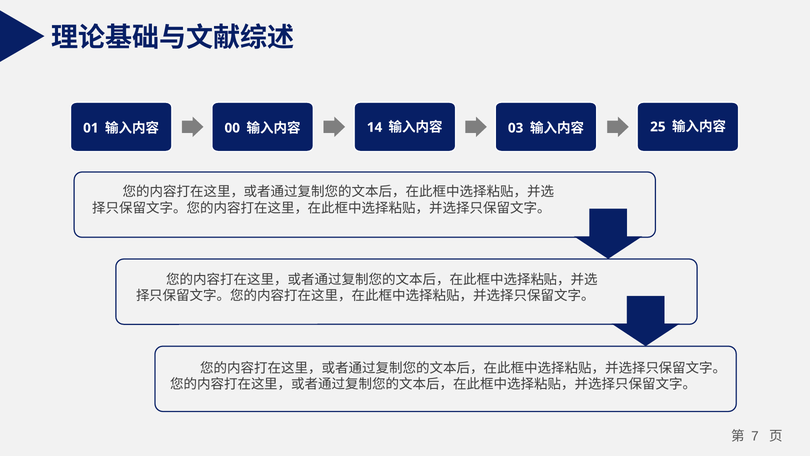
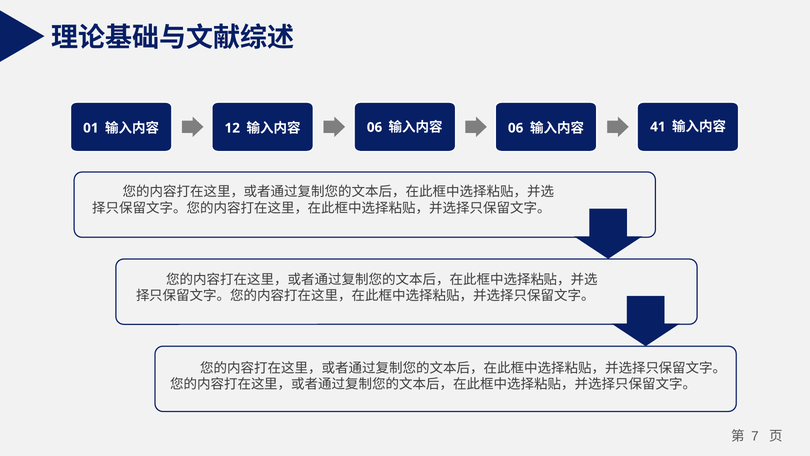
00: 00 -> 12 (232, 128)
14: 14 -> 06 (375, 127)
03: 03 -> 06 (516, 128)
25: 25 -> 41 (658, 127)
